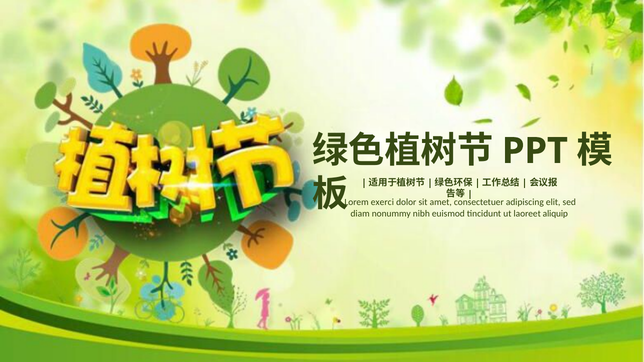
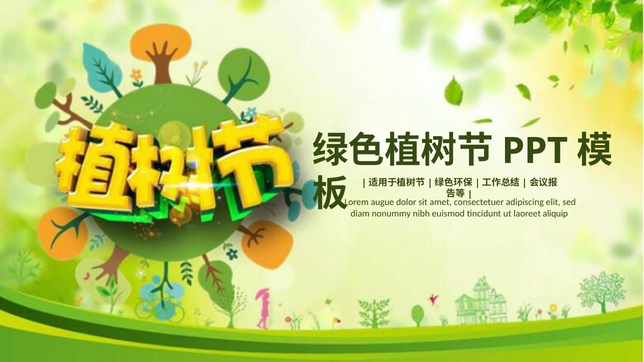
exerci: exerci -> augue (382, 202)
